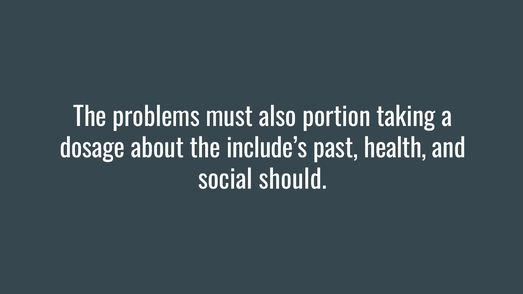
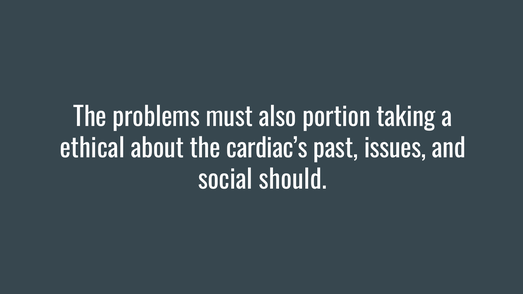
dosage: dosage -> ethical (92, 149)
include’s: include’s -> cardiac’s (267, 149)
health: health -> issues (395, 149)
